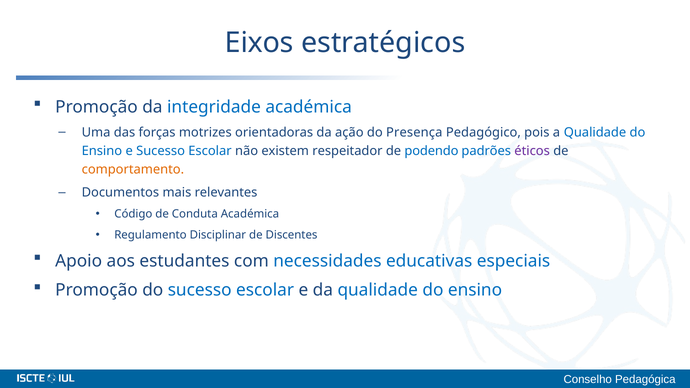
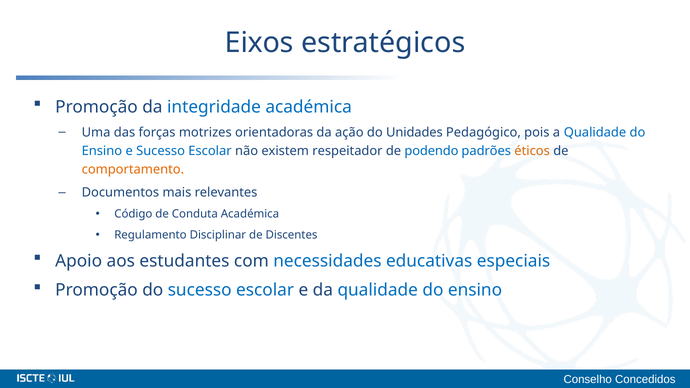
Presença: Presença -> Unidades (414, 132)
éticos colour: purple -> orange (532, 151)
Pedagógica: Pedagógica -> Concedidos (645, 380)
